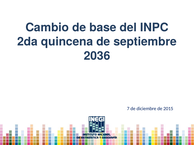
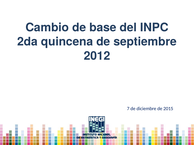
2036: 2036 -> 2012 (97, 56)
